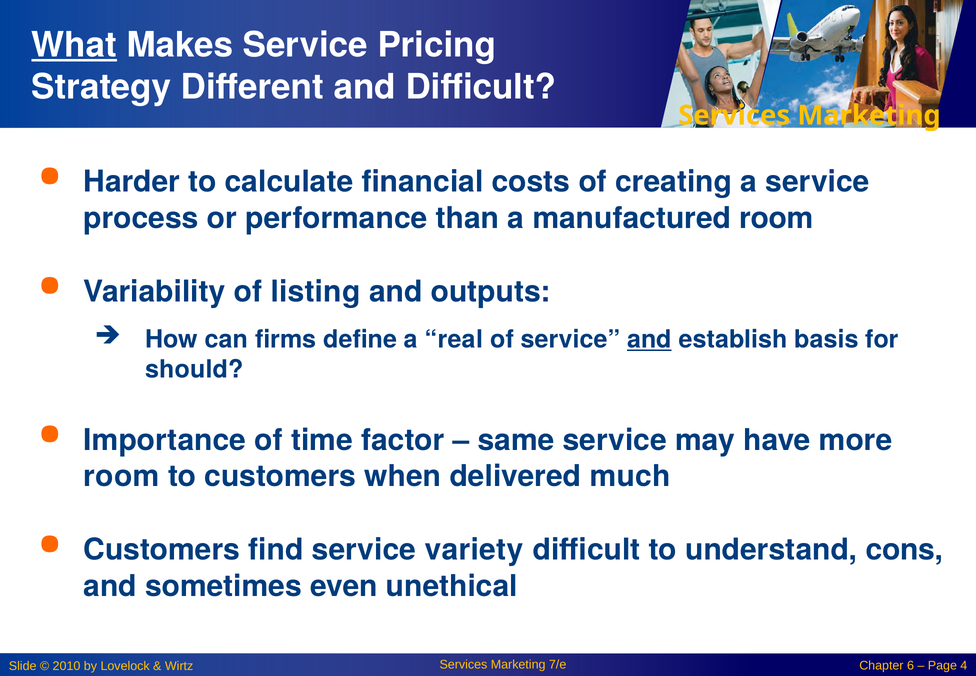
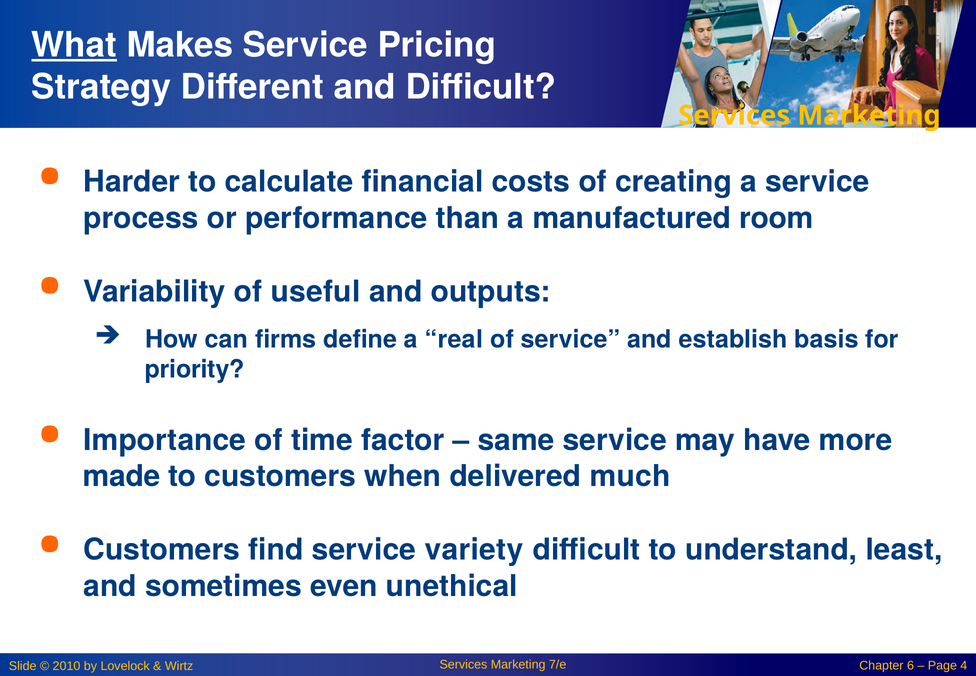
listing: listing -> useful (315, 292)
and underline: present -> none (649, 339)
should: should -> priority (195, 369)
room: room -> made (122, 476)
cons: cons -> least (904, 550)
